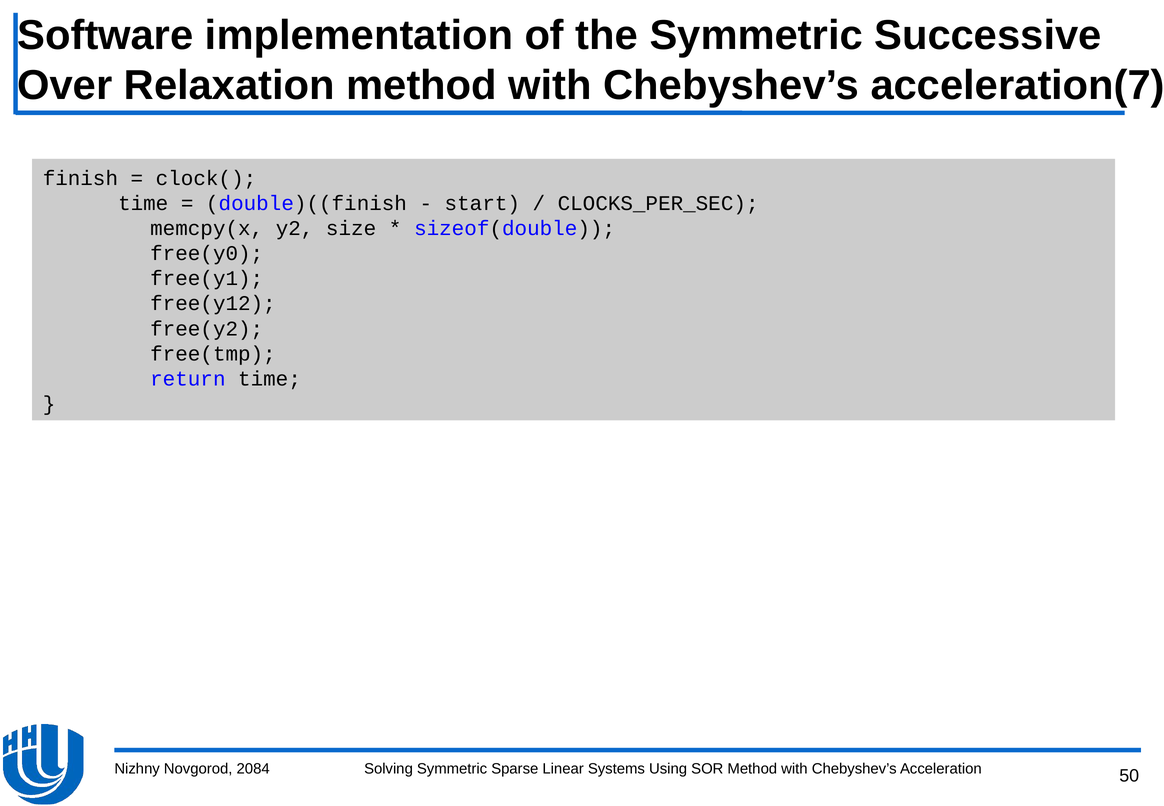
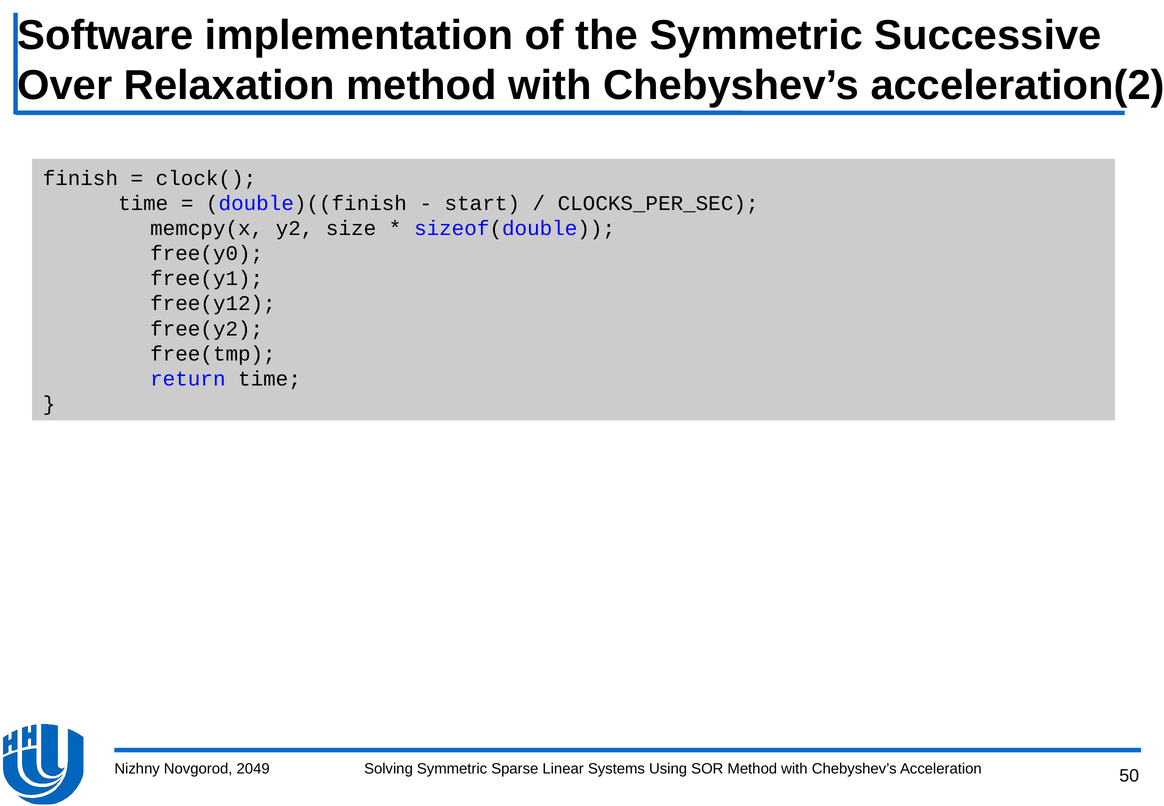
acceleration(7: acceleration(7 -> acceleration(2 (1018, 85)
2084: 2084 -> 2049 (253, 768)
